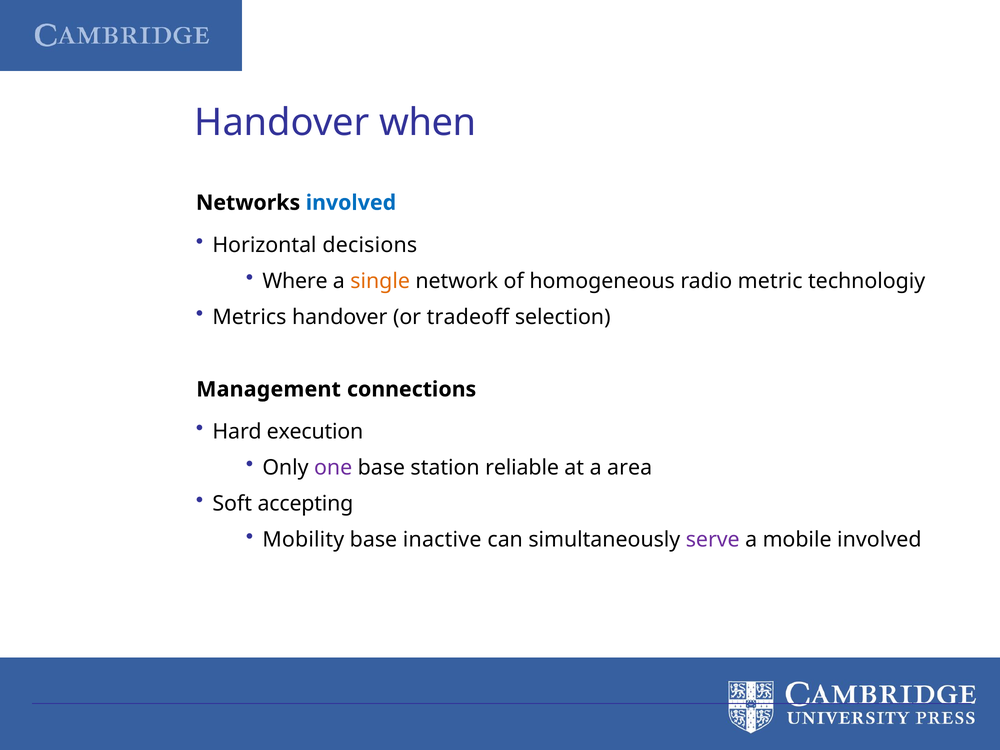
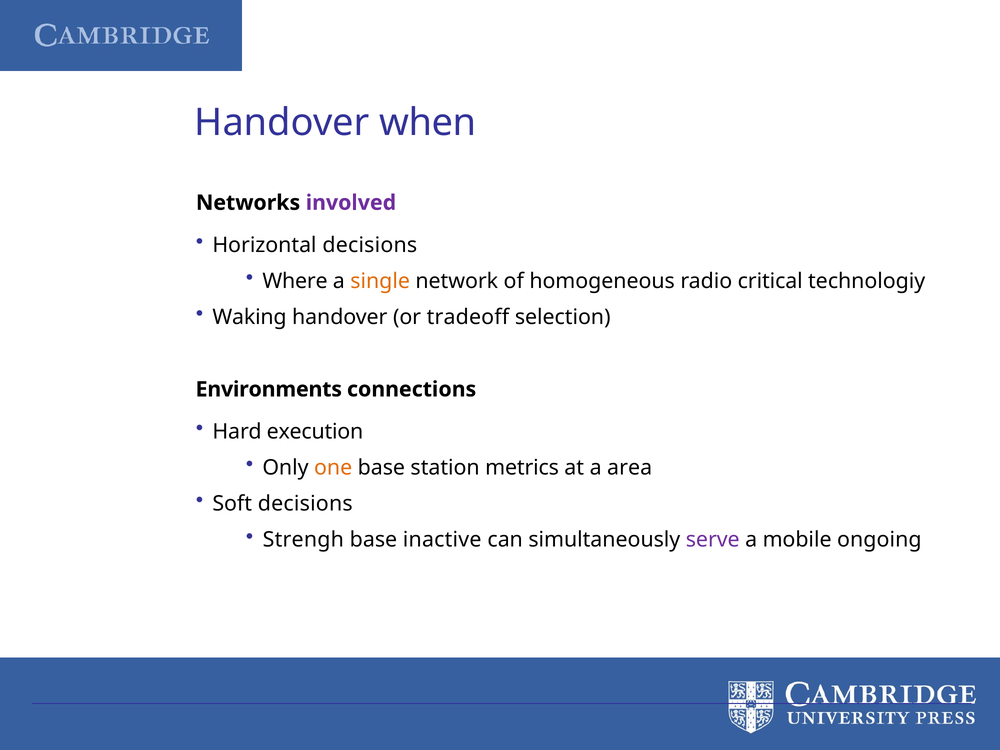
involved colour: blue -> purple (351, 203)
metric: metric -> critical (770, 281)
Metrics: Metrics -> Waking (250, 317)
Management: Management -> Environments (269, 389)
one colour: purple -> orange (333, 468)
reliable: reliable -> metrics (522, 468)
Soft accepting: accepting -> decisions (305, 504)
Mobility: Mobility -> Strengh (303, 540)
mobile involved: involved -> ongoing (879, 540)
